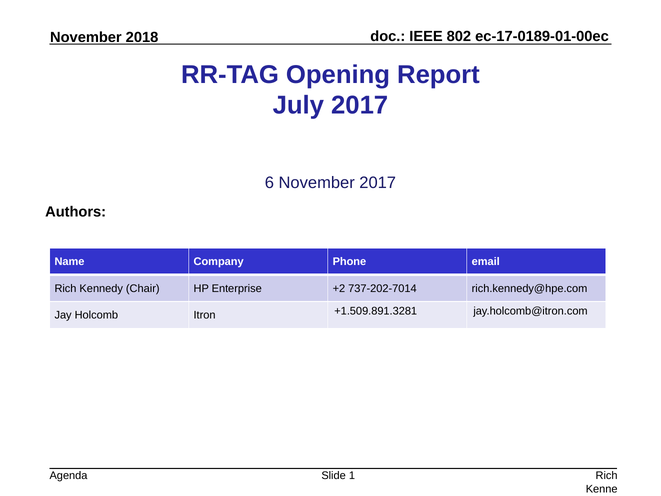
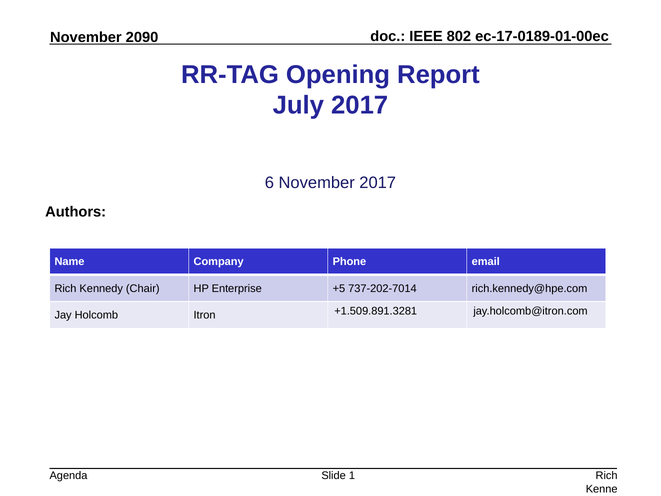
2018: 2018 -> 2090 (142, 38)
+2: +2 -> +5 (339, 288)
